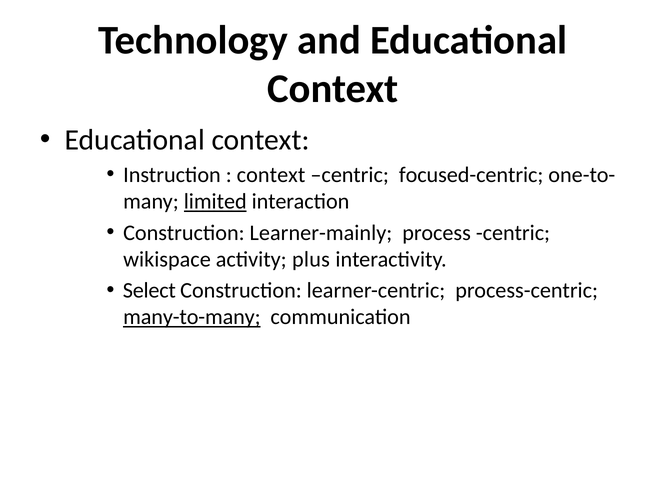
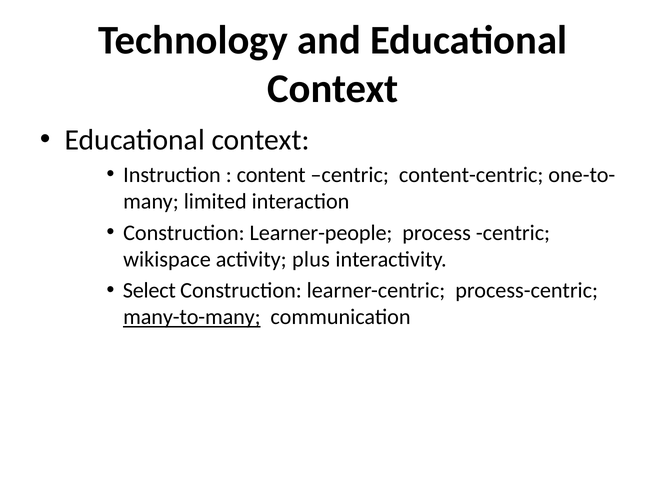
context: context -> content (271, 175)
focused-centric: focused-centric -> content-centric (471, 175)
limited underline: present -> none (215, 201)
Learner-mainly: Learner-mainly -> Learner-people (321, 232)
